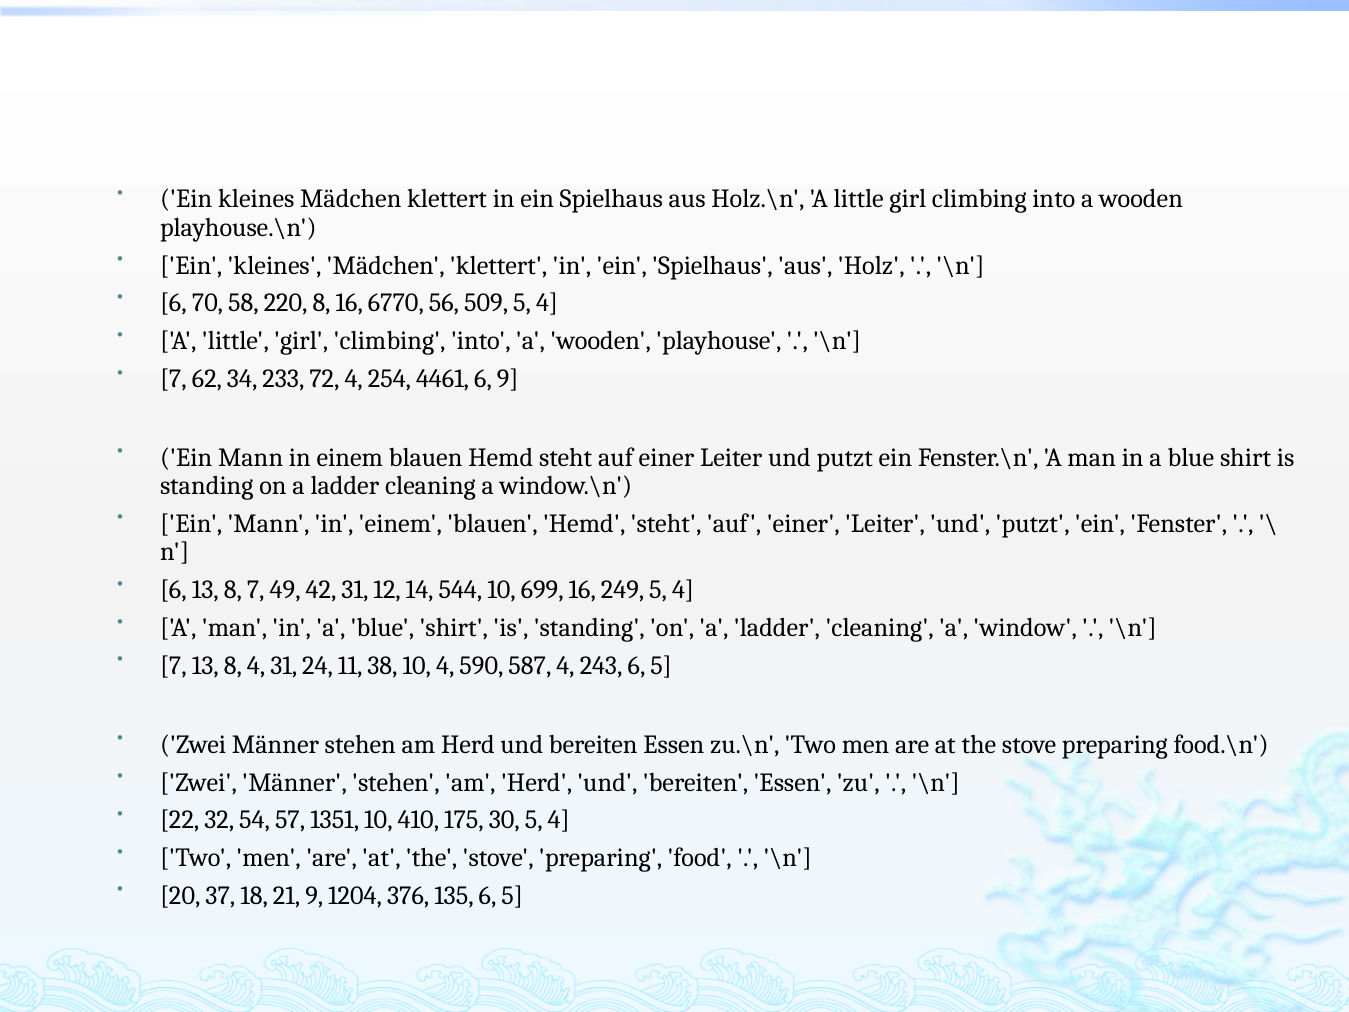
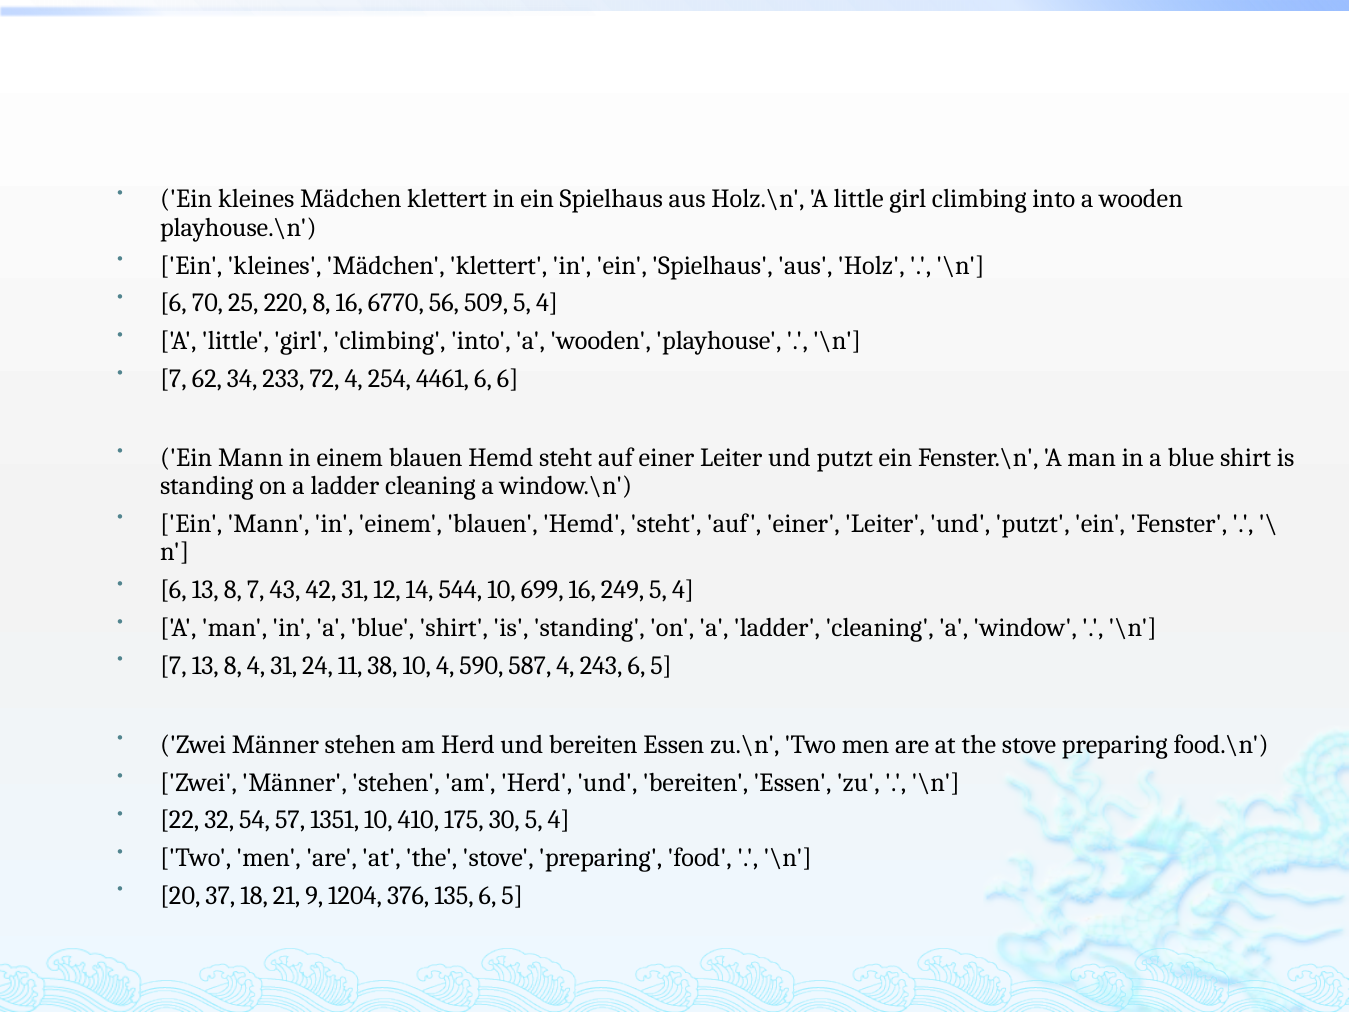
58: 58 -> 25 (243, 303)
6 9: 9 -> 6 (508, 379)
49: 49 -> 43 (285, 590)
